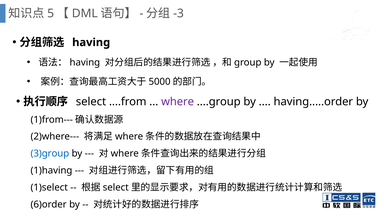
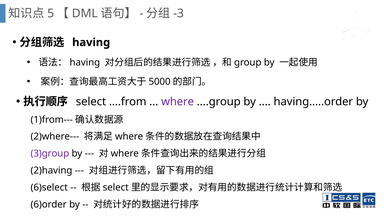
3)group colour: blue -> purple (50, 154)
1)having: 1)having -> 2)having (51, 170)
1)select: 1)select -> 6)select (49, 187)
